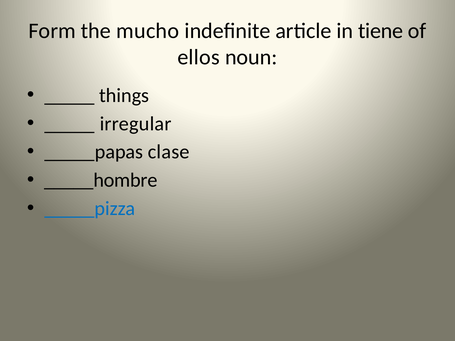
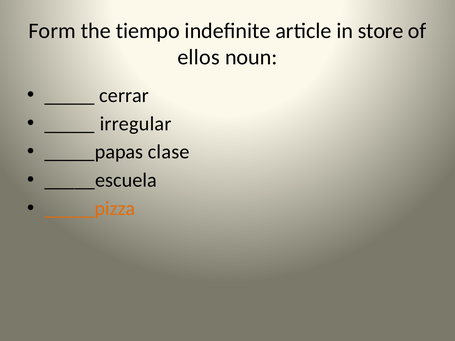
mucho: mucho -> tiempo (148, 31)
tiene: tiene -> store (381, 31)
things: things -> cerrar (124, 95)
_____hombre: _____hombre -> _____escuela (101, 180)
_____pizza colour: blue -> orange (90, 209)
